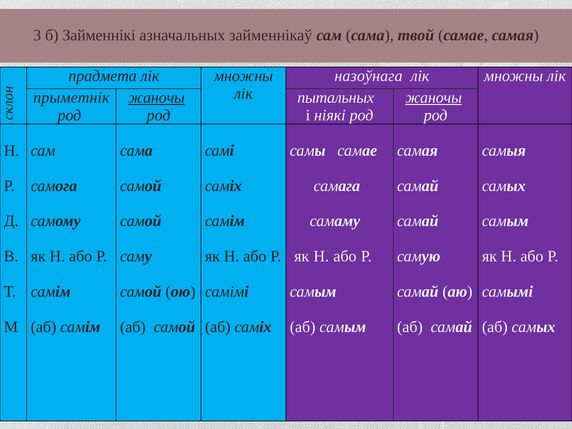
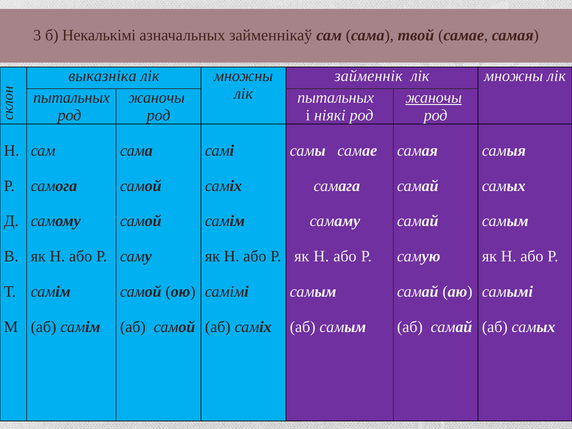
Займеннікі: Займеннікі -> Некалькімі (99, 35)
прадмета: прадмета -> выказніка (102, 76)
назоўнага: назоўнага -> займеннік (369, 76)
прыметнік: прыметнік -> пытальных (72, 98)
жаночы underline: present -> none (157, 98)
